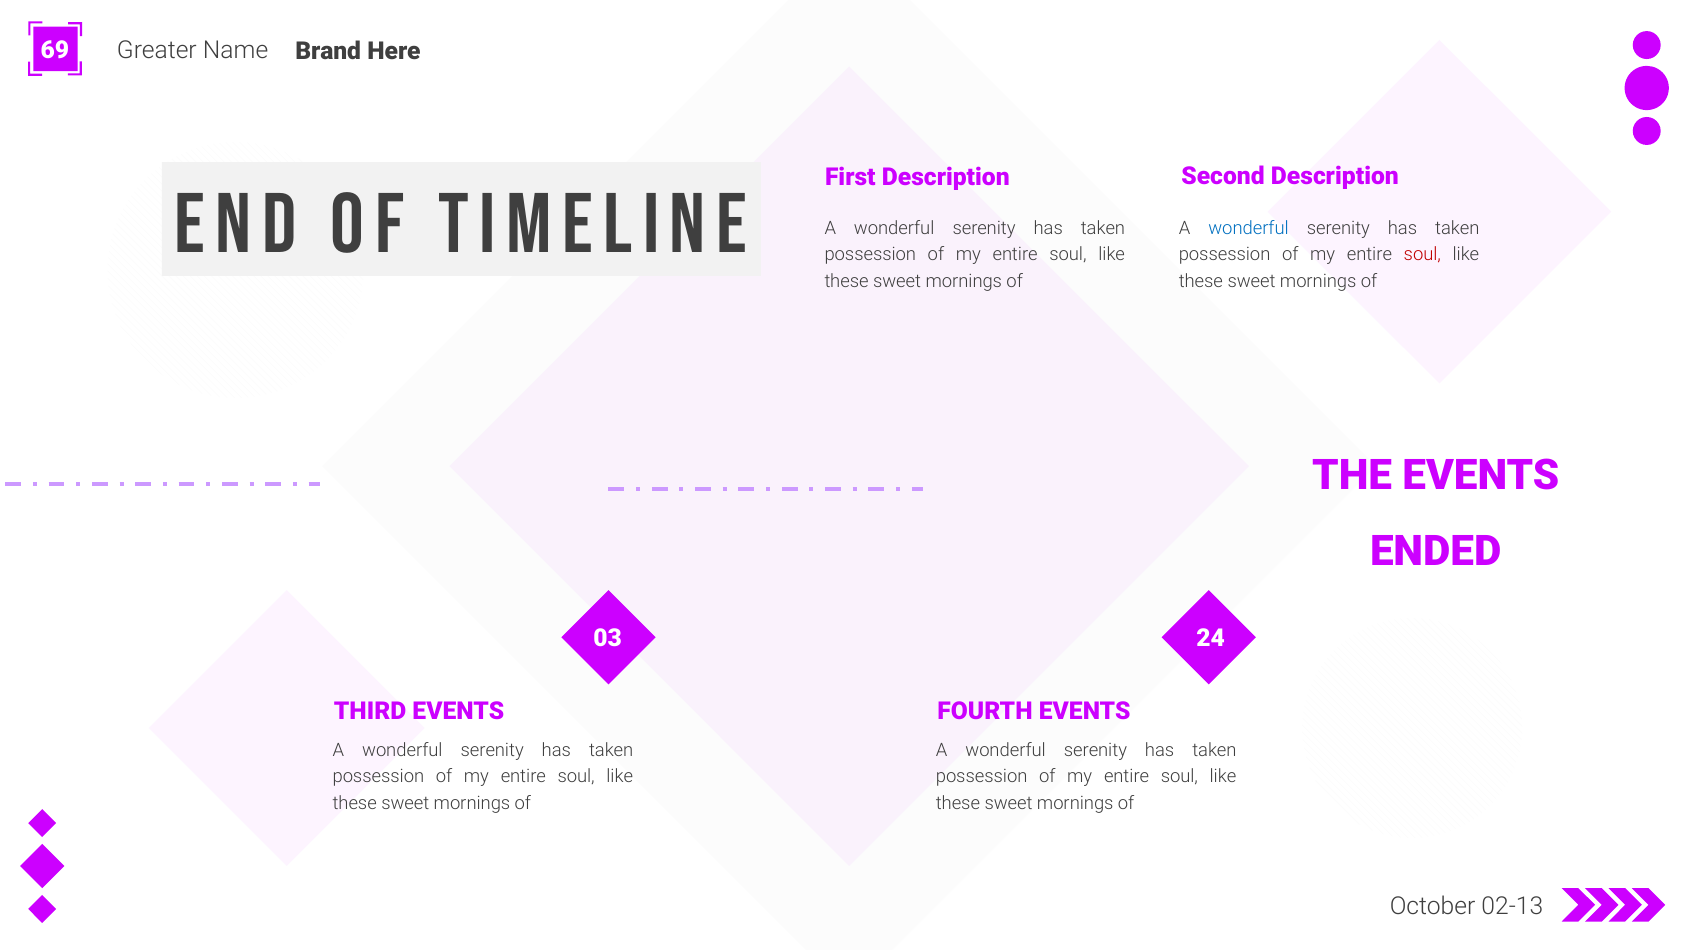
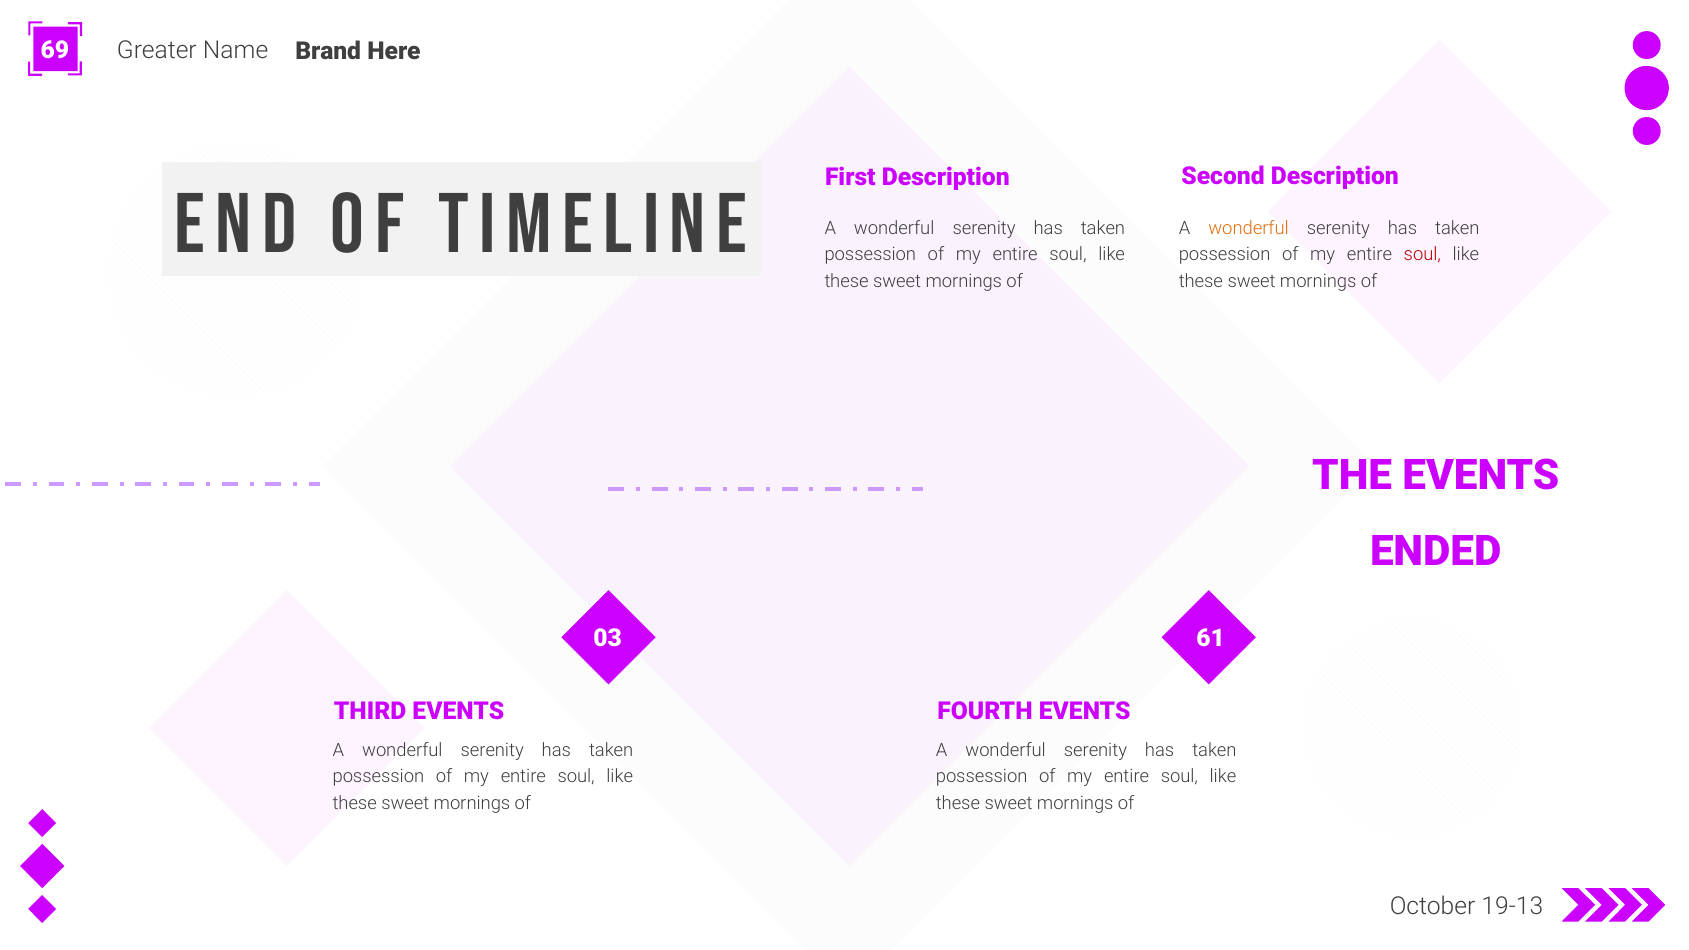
wonderful colour: blue -> orange (1249, 228)
24: 24 -> 61 (1211, 639)
02-13: 02-13 -> 19-13 (1512, 907)
